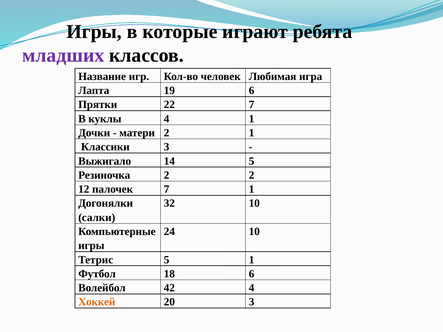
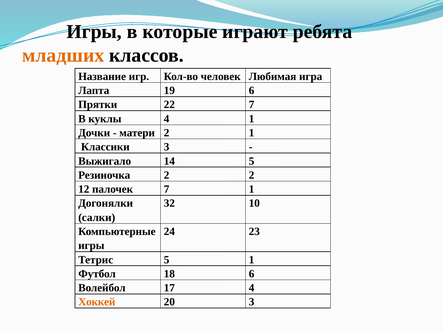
младших colour: purple -> orange (63, 55)
24 10: 10 -> 23 (254, 232)
42: 42 -> 17 (169, 288)
